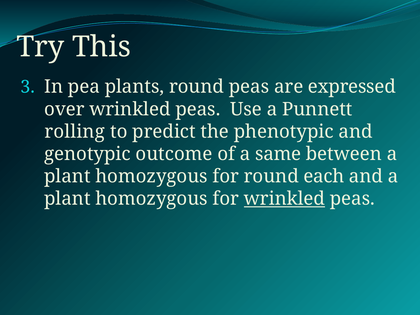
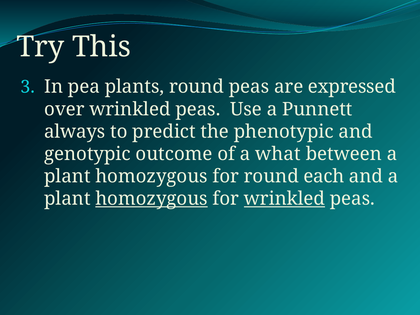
rolling: rolling -> always (75, 132)
same: same -> what (278, 154)
homozygous underline: none -> present (152, 199)
